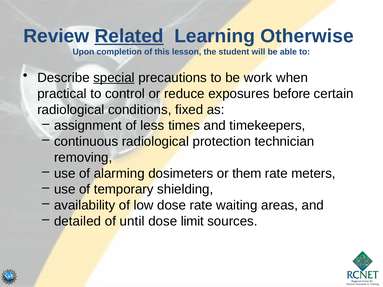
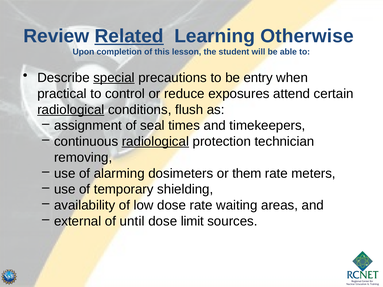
work: work -> entry (258, 78)
before: before -> attend (292, 94)
radiological underline: none -> present (71, 110)
fixed: fixed -> flush (189, 110)
less: less -> seal (152, 126)
radiological underline: none -> present (155, 142)
detailed: detailed -> external (78, 221)
